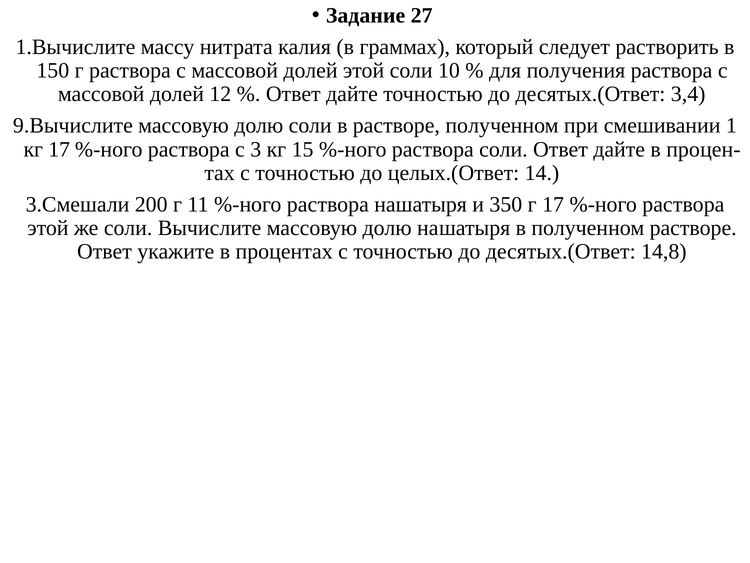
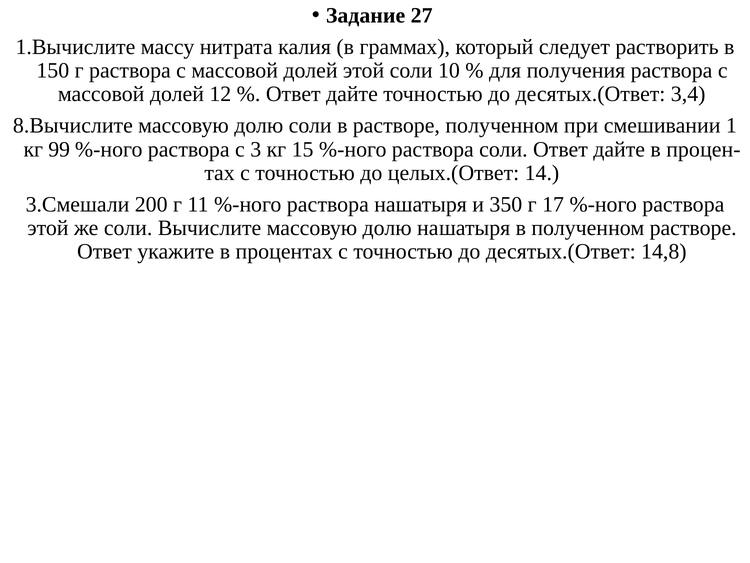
9.Вычислите: 9.Вычислите -> 8.Вычислите (73, 126)
кг 17: 17 -> 99 (59, 149)
